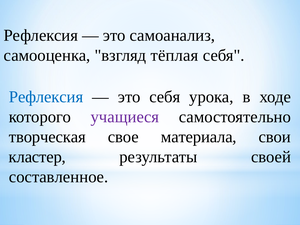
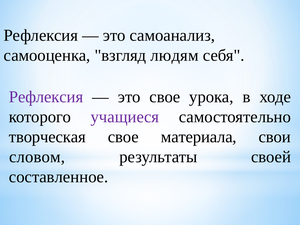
тёплая: тёплая -> людям (174, 55)
Рефлексия colour: blue -> purple (46, 97)
это себя: себя -> свое (165, 97)
кластер: кластер -> словом (37, 157)
